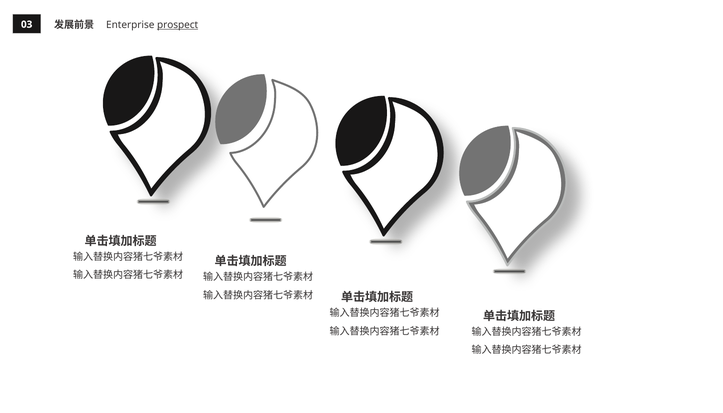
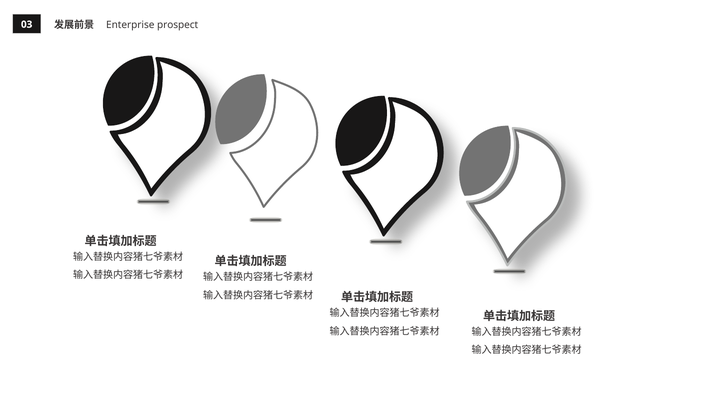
prospect underline: present -> none (178, 25)
